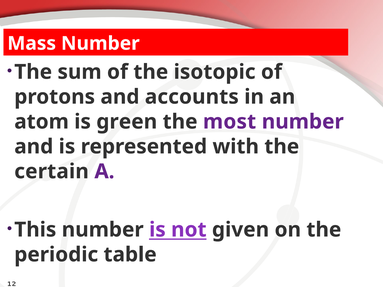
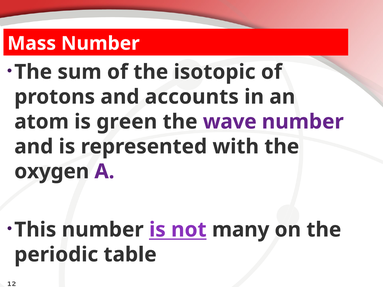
most: most -> wave (230, 122)
certain: certain -> oxygen (52, 172)
given: given -> many (241, 230)
